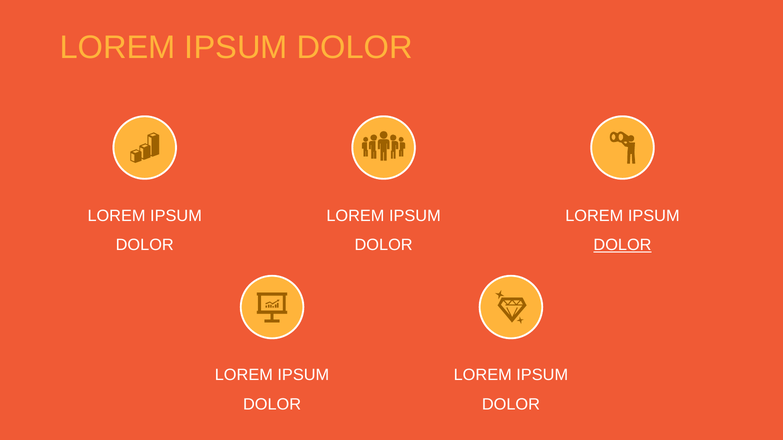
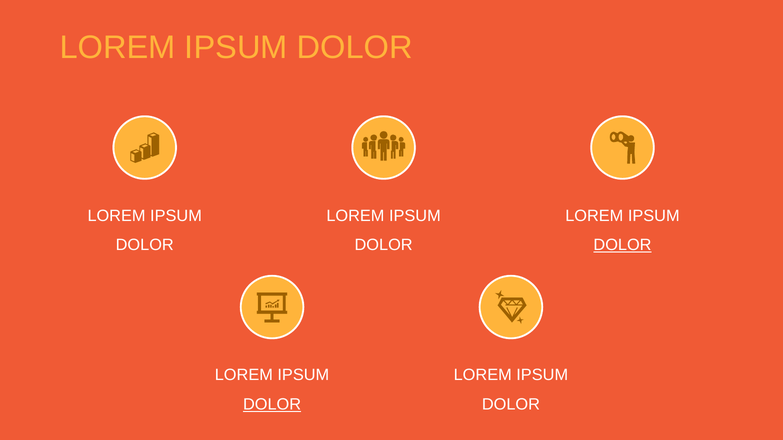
DOLOR underline: none -> present (272, 405)
